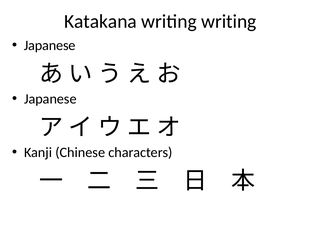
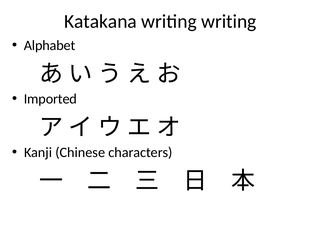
Japanese: Japanese -> Alphabet (50, 45)
Japanese: Japanese -> Imported (50, 99)
